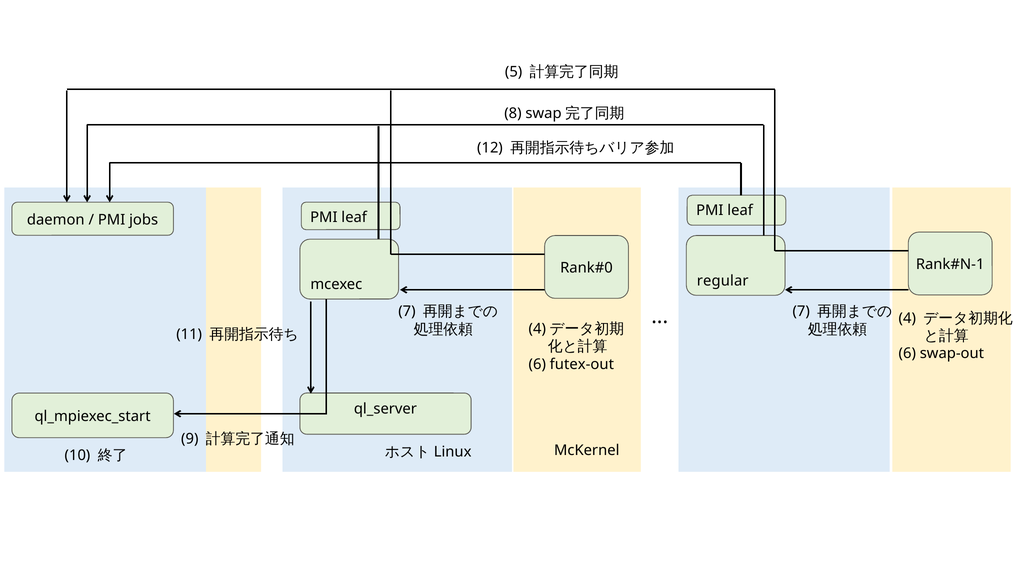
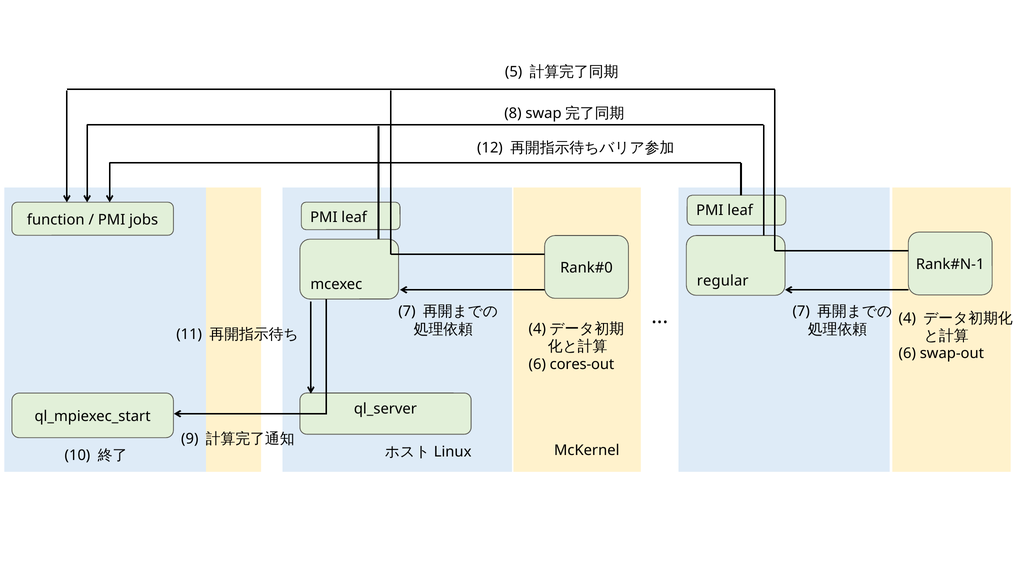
daemon: daemon -> function (56, 220)
futex-out: futex-out -> cores-out (582, 364)
